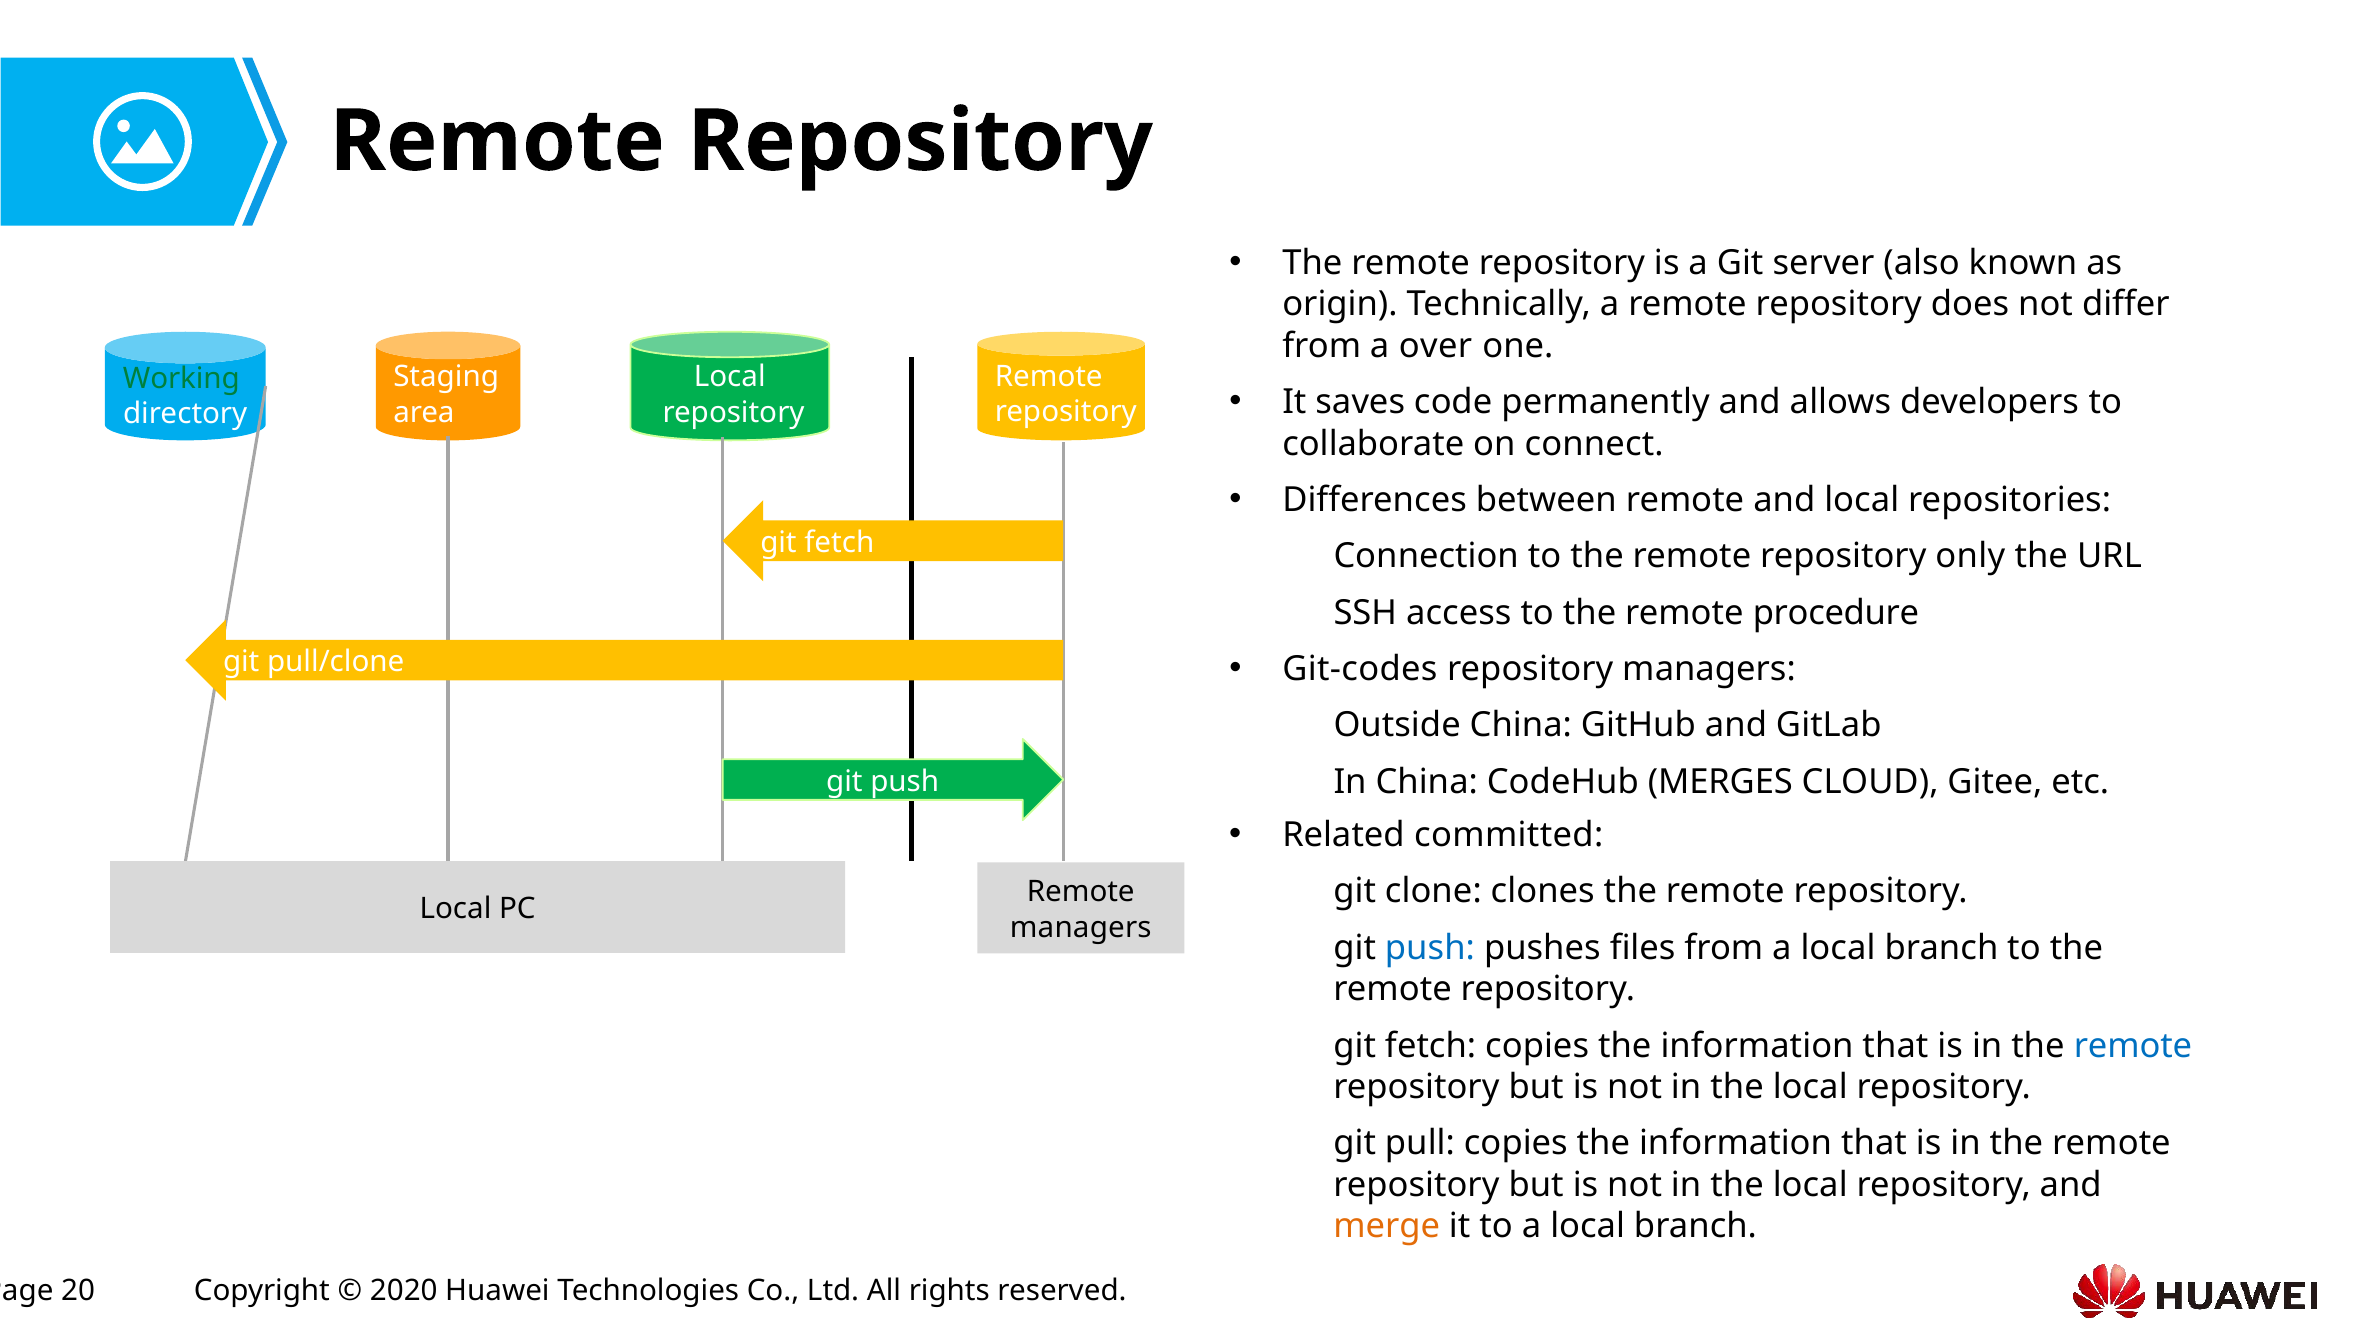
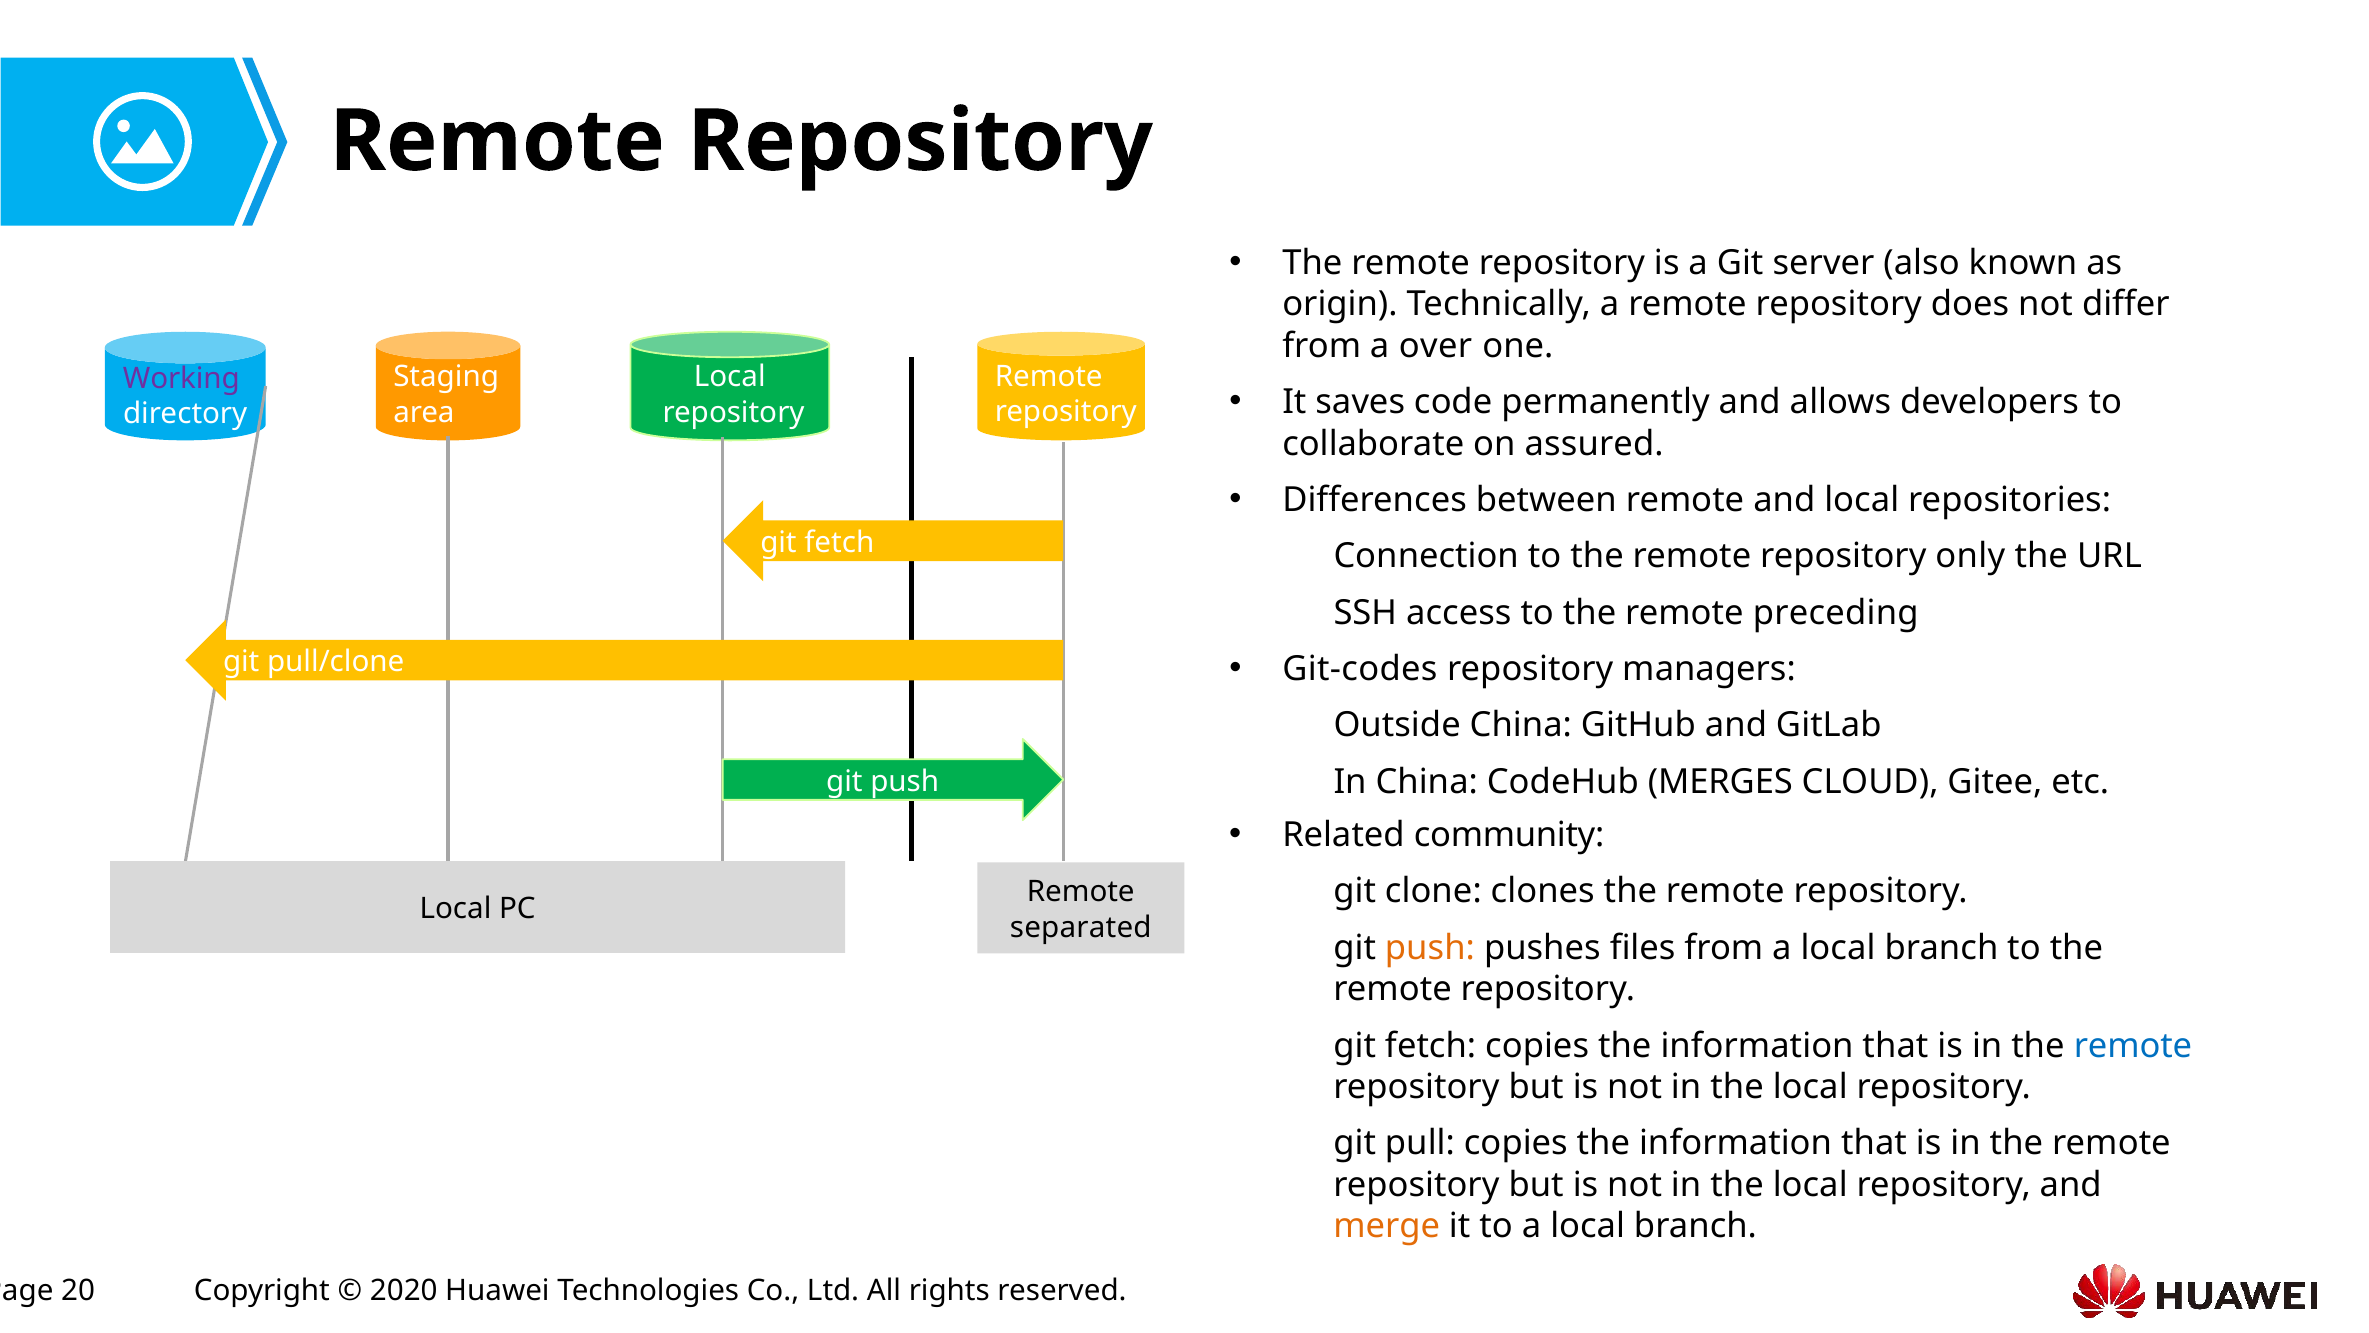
Working colour: green -> purple (181, 378)
connect: connect -> assured (1594, 443)
procedure: procedure -> preceding (1836, 612)
committed: committed -> community (1509, 835)
managers: managers -> separated (1081, 927)
push colour: blue -> orange (1430, 948)
